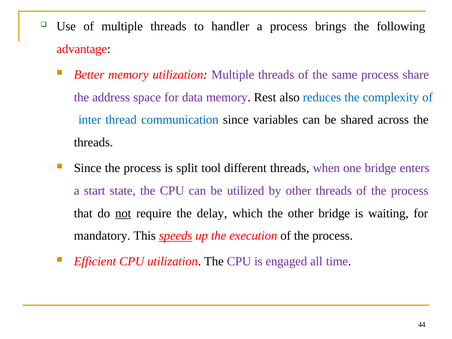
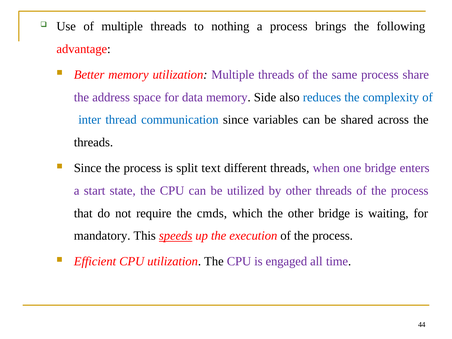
handler: handler -> nothing (230, 26)
Rest: Rest -> Side (265, 97)
tool: tool -> text (211, 168)
not underline: present -> none (123, 213)
delay: delay -> cmds (212, 213)
